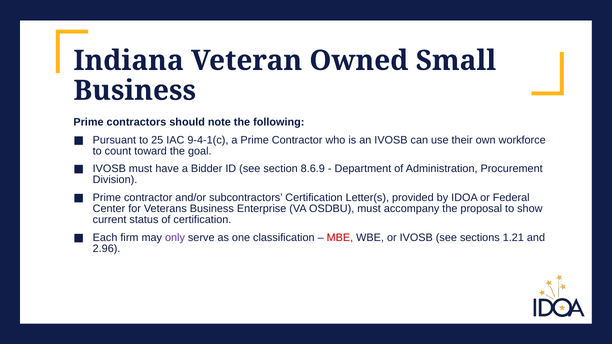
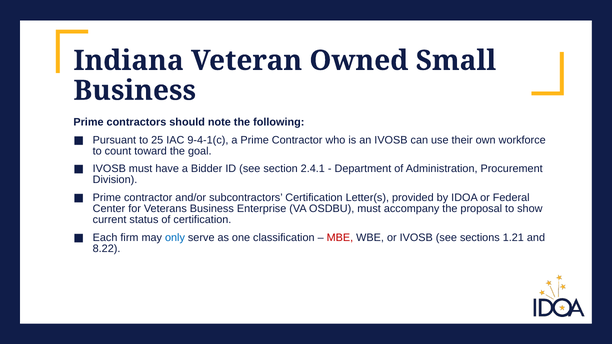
8.6.9: 8.6.9 -> 2.4.1 (313, 169)
only colour: purple -> blue (175, 238)
2.96: 2.96 -> 8.22 (107, 249)
